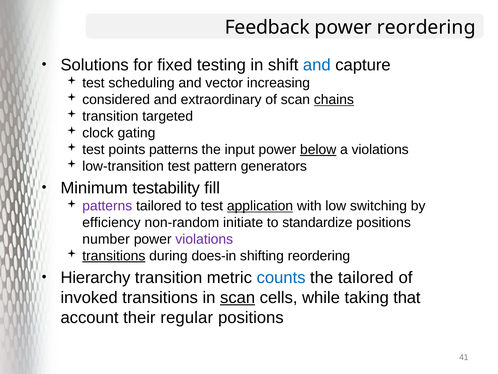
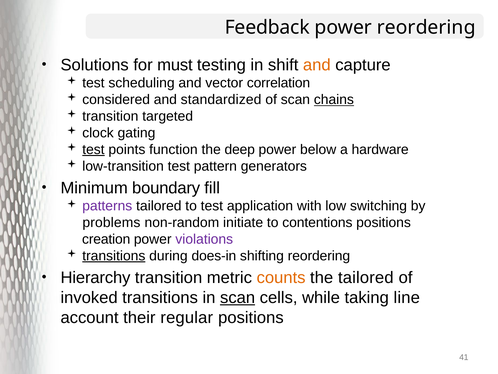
fixed: fixed -> must (175, 65)
and colour: blue -> orange (317, 65)
increasing: increasing -> correlation (279, 83)
extraordinary: extraordinary -> standardized (221, 100)
test underline: none -> present (93, 149)
points patterns: patterns -> function (173, 149)
input: input -> deep (240, 149)
below underline: present -> none (318, 149)
a violations: violations -> hardware (380, 149)
testability: testability -> boundary (166, 188)
application underline: present -> none (260, 206)
efficiency: efficiency -> problems (111, 222)
standardize: standardize -> contentions (317, 222)
number: number -> creation (106, 239)
counts colour: blue -> orange (281, 277)
that: that -> line (407, 297)
